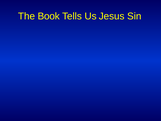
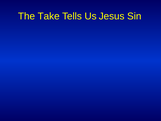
Book: Book -> Take (49, 16)
